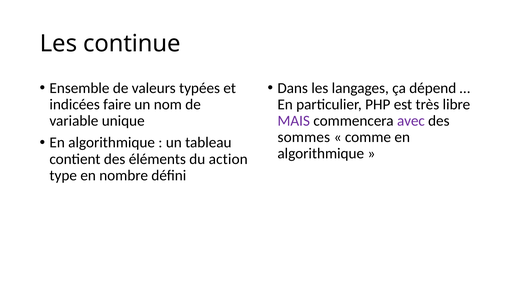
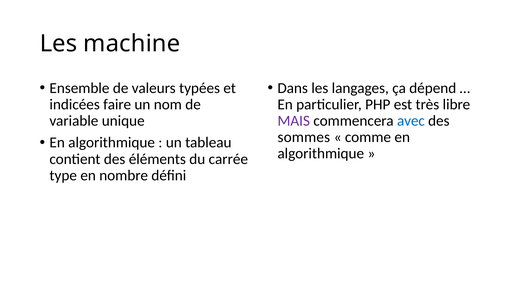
continue: continue -> machine (132, 44)
avec colour: purple -> blue (411, 121)
action: action -> carrée (228, 159)
